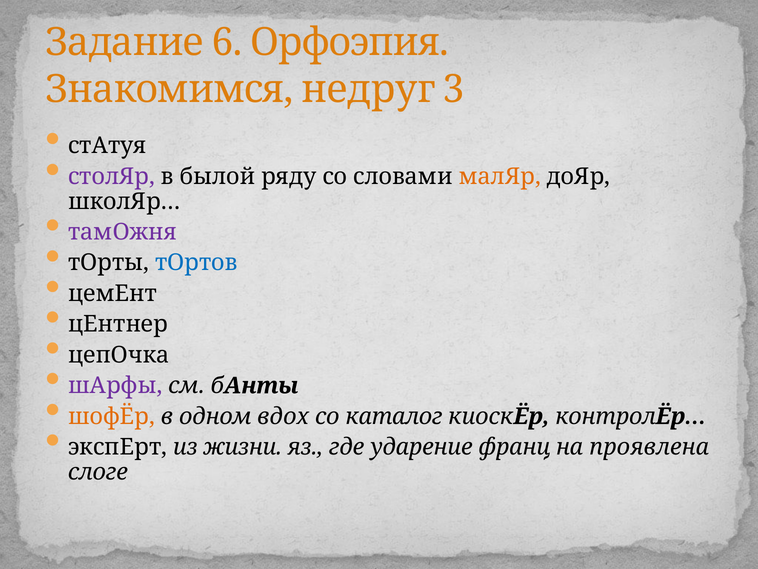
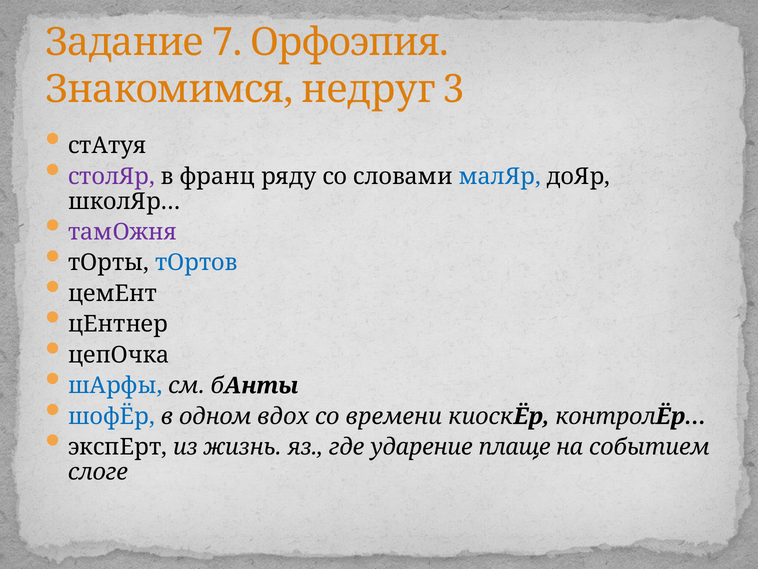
6: 6 -> 7 (227, 43)
былой: былой -> франц (217, 176)
малЯр colour: orange -> blue (500, 176)
шАрфы colour: purple -> blue (115, 385)
шофЁр colour: orange -> blue (111, 416)
каталог: каталог -> времени (394, 416)
жизни: жизни -> жизнь (243, 447)
франц: франц -> плаще (514, 447)
проявлена: проявлена -> событием (649, 447)
